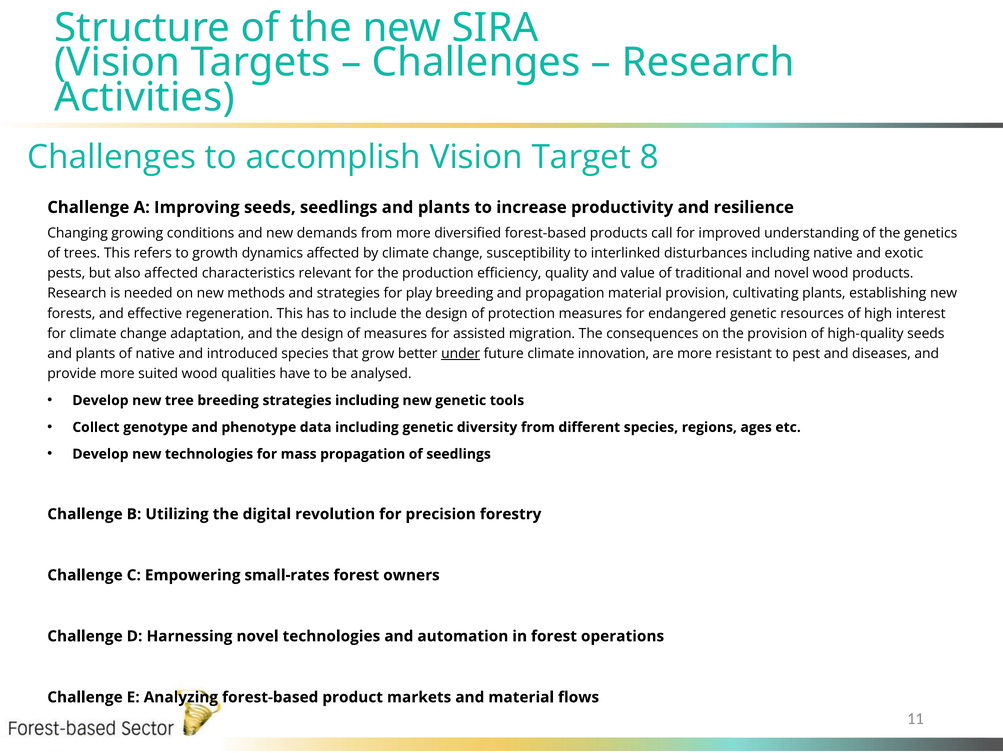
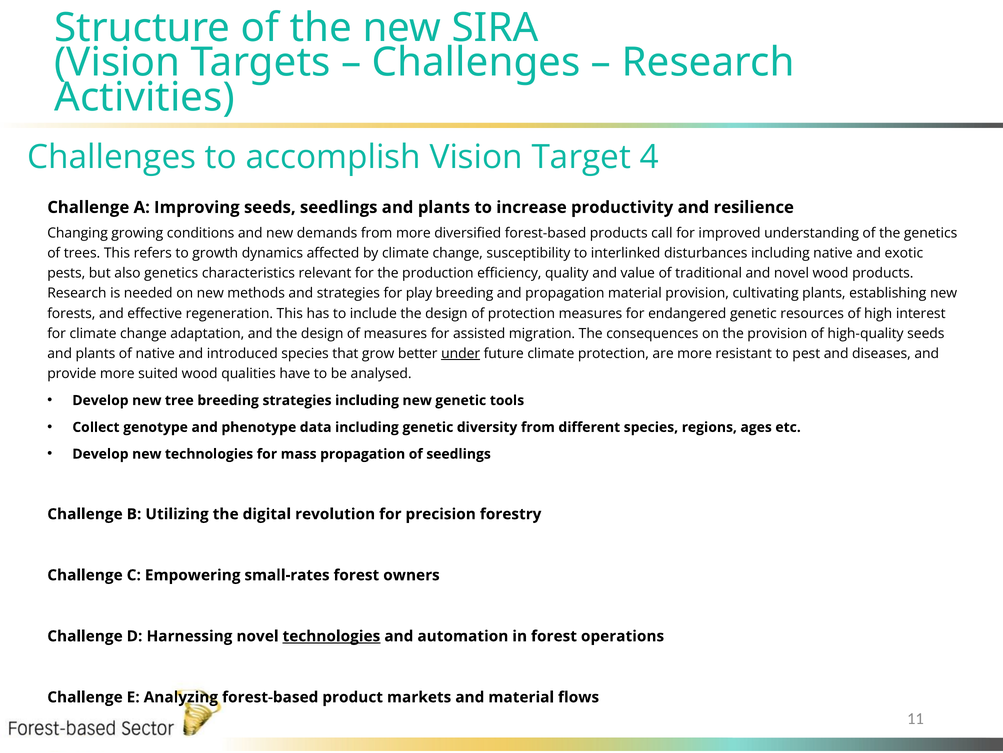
8: 8 -> 4 (649, 157)
also affected: affected -> genetics (171, 273)
climate innovation: innovation -> protection (613, 353)
technologies underline: none -> present (331, 636)
